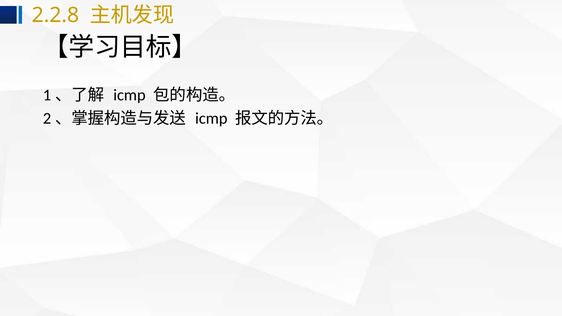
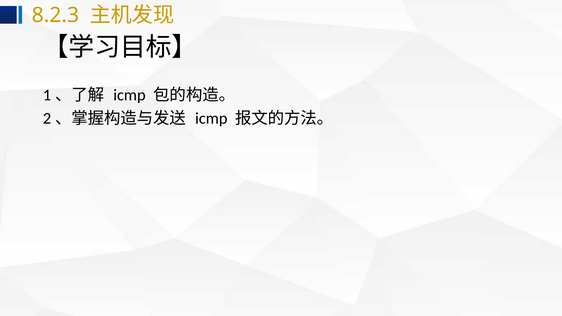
2.2.8: 2.2.8 -> 8.2.3 (56, 15)
